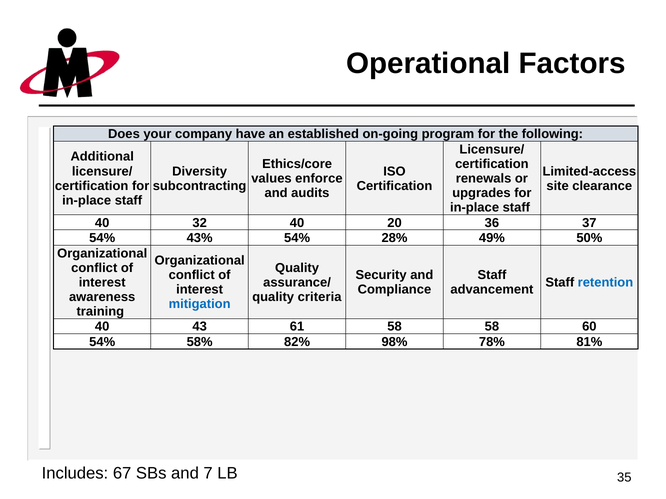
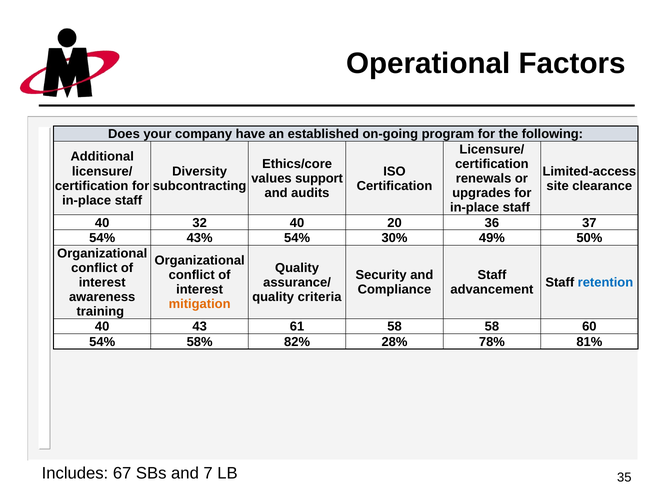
enforce: enforce -> support (319, 179)
28%: 28% -> 30% (394, 238)
mitigation colour: blue -> orange (200, 304)
98%: 98% -> 28% (394, 342)
